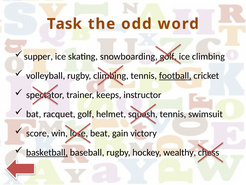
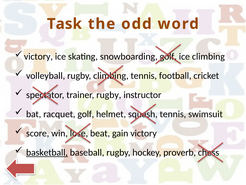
supper: supper -> victory (38, 56)
football underline: present -> none (175, 76)
trainer keeps: keeps -> rugby (109, 95)
wealthy: wealthy -> proverb (180, 152)
